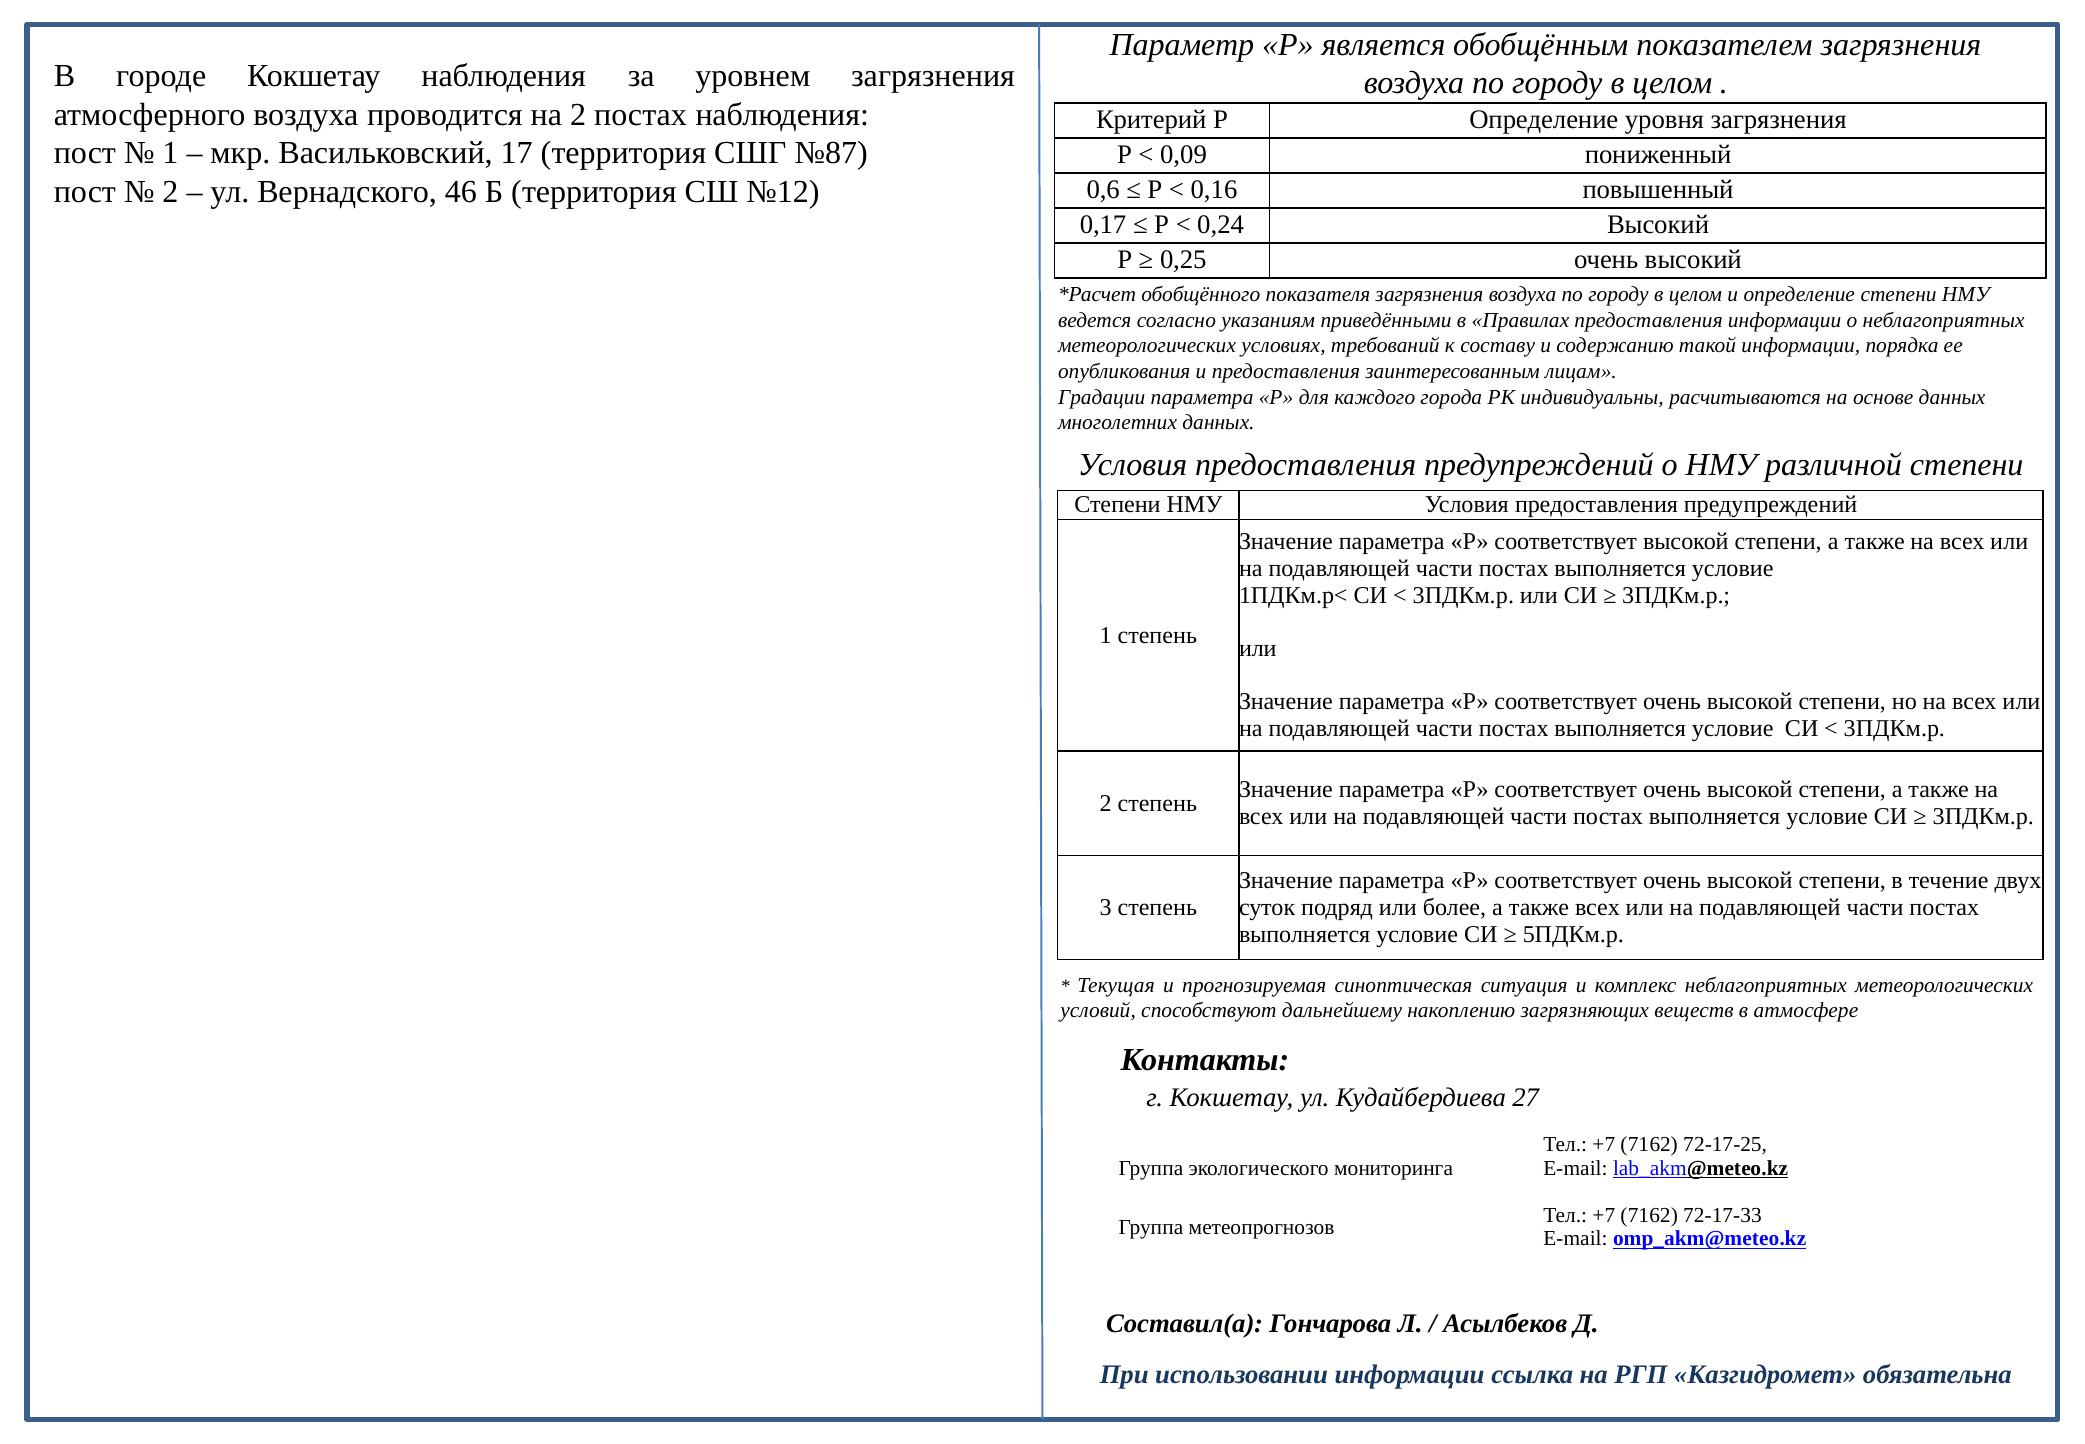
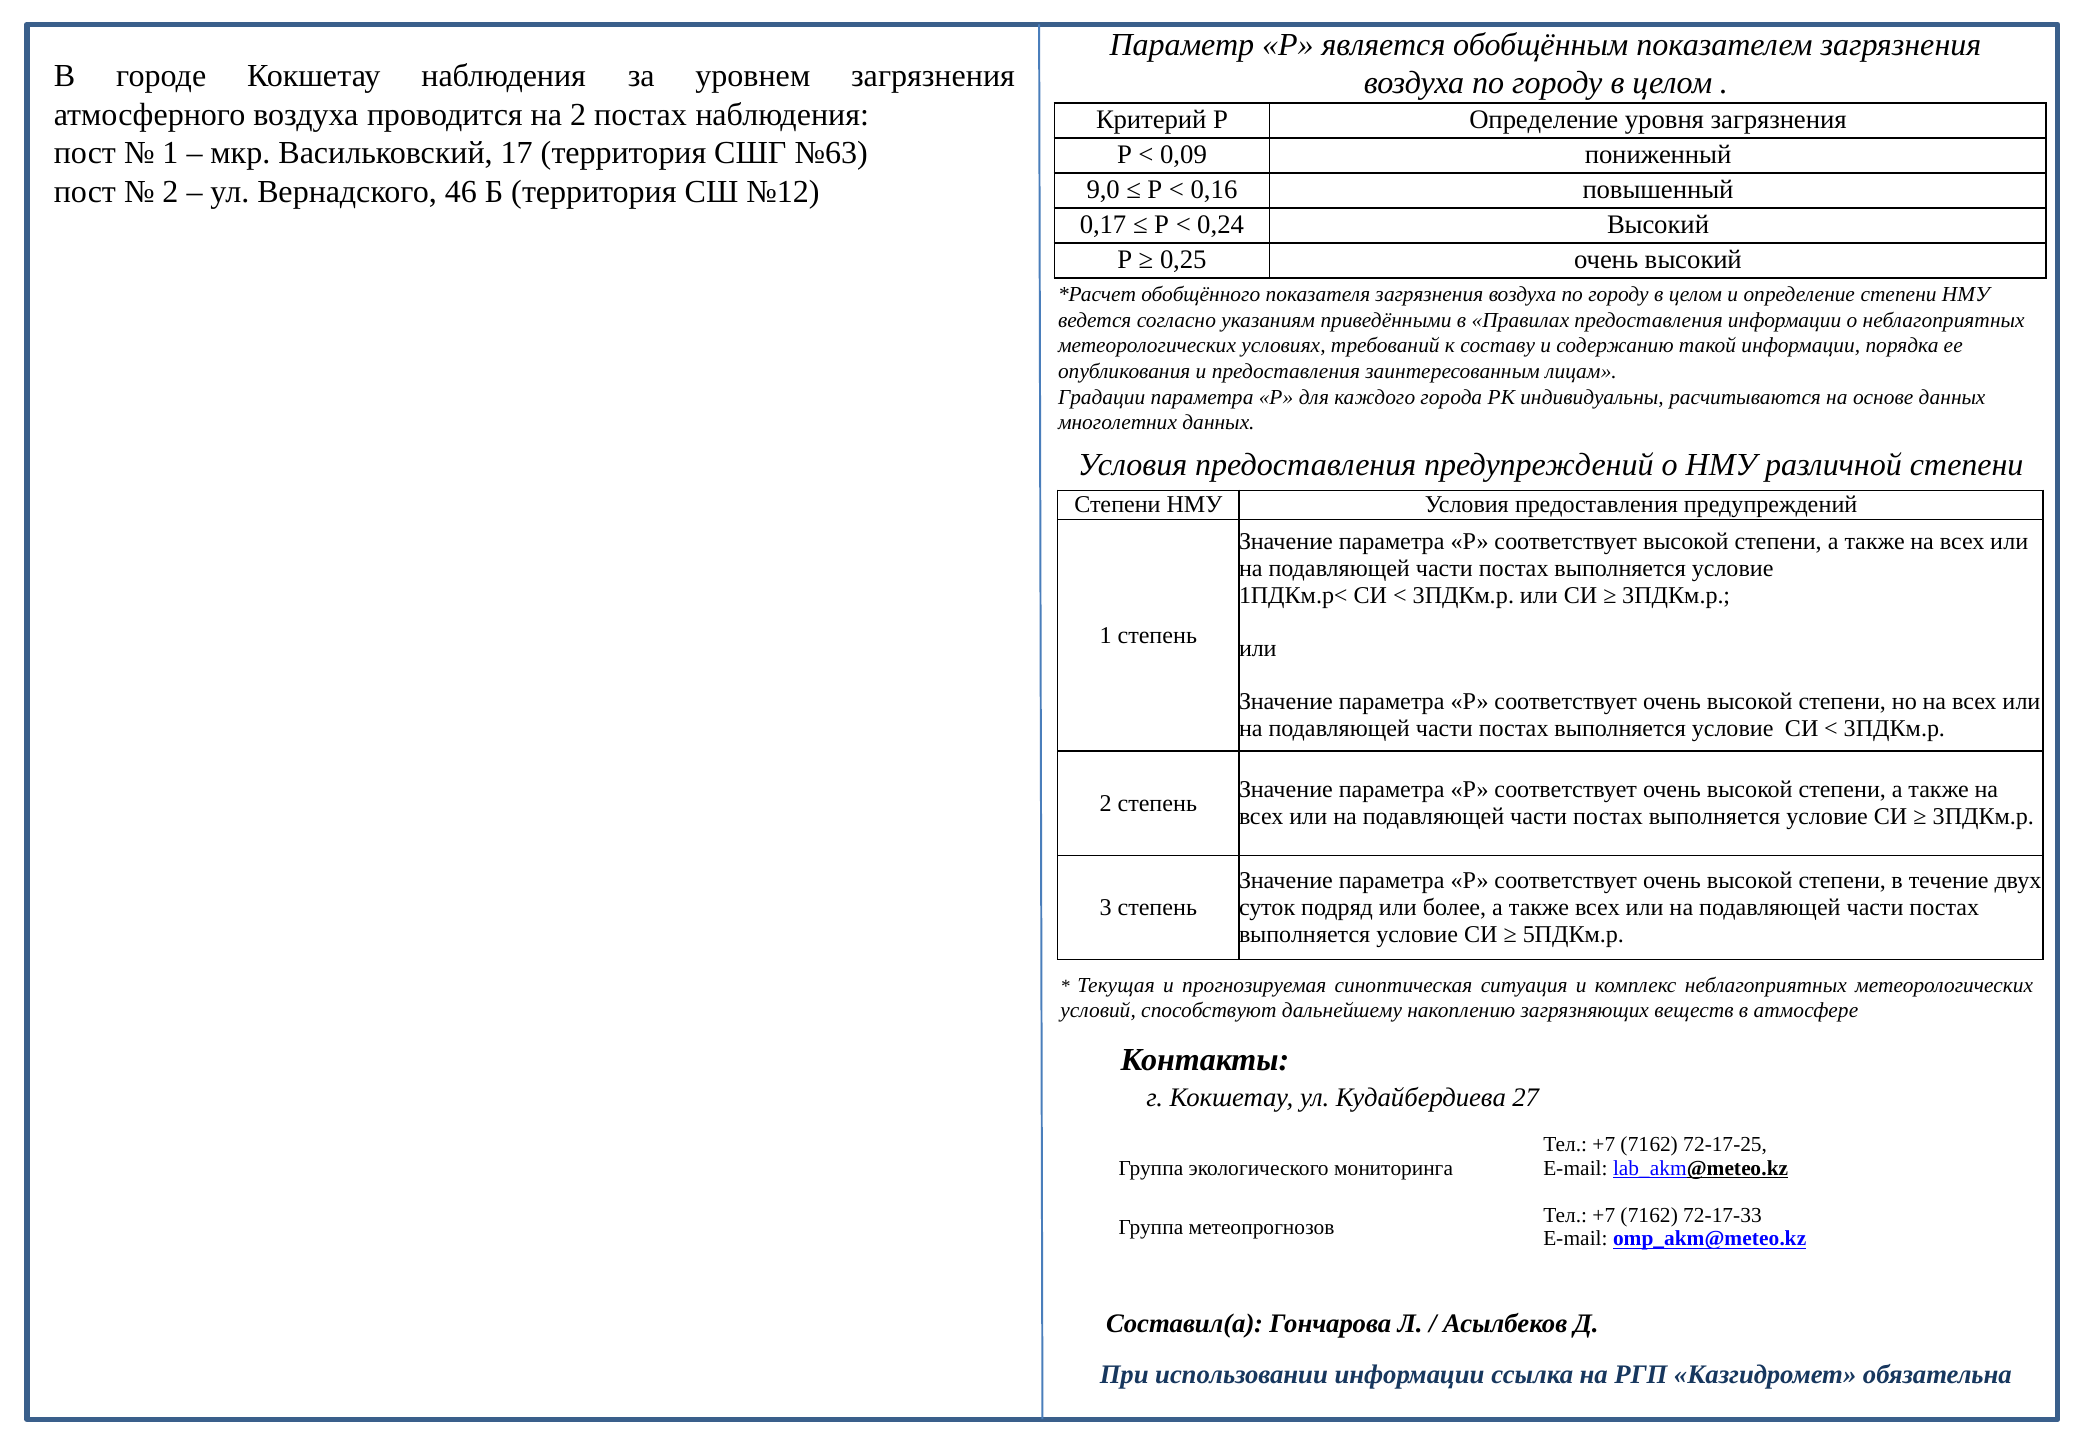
№87: №87 -> №63 (831, 153)
0,6: 0,6 -> 9,0 (1103, 190)
